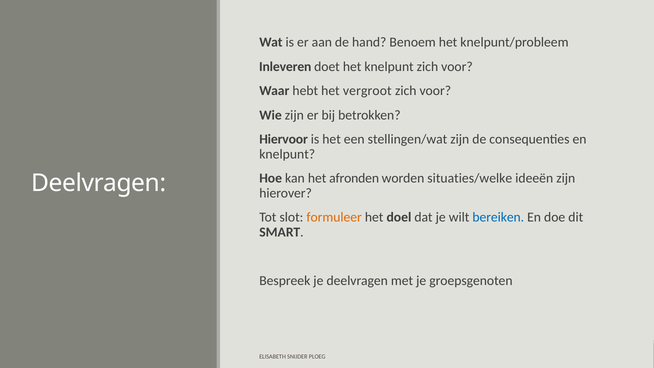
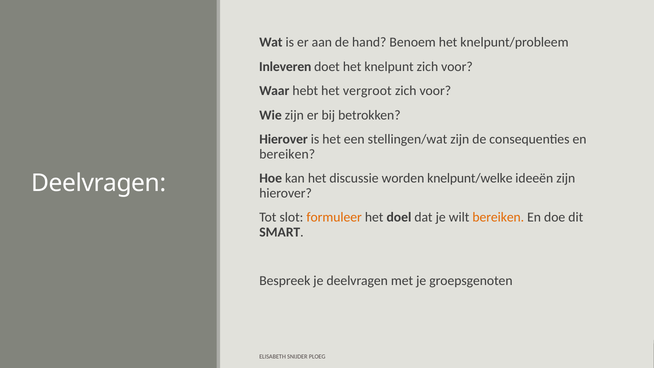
Hiervoor: Hiervoor -> Hierover (284, 139)
knelpunt: knelpunt -> bereiken (287, 154)
afronden: afronden -> discussie (354, 178)
situaties/welke: situaties/welke -> knelpunt/welke (470, 178)
bereiken colour: blue -> orange (498, 217)
